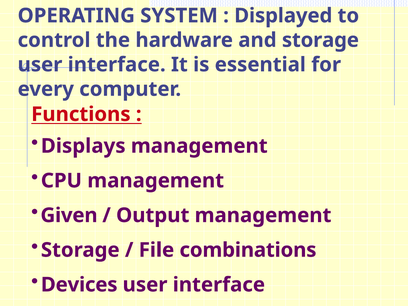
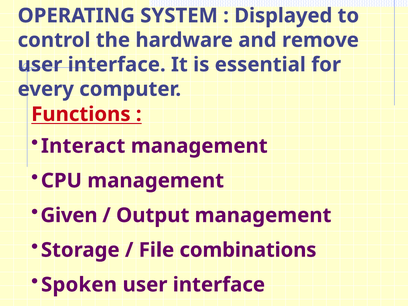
and storage: storage -> remove (320, 40)
Displays: Displays -> Interact (83, 146)
Devices: Devices -> Spoken (79, 285)
